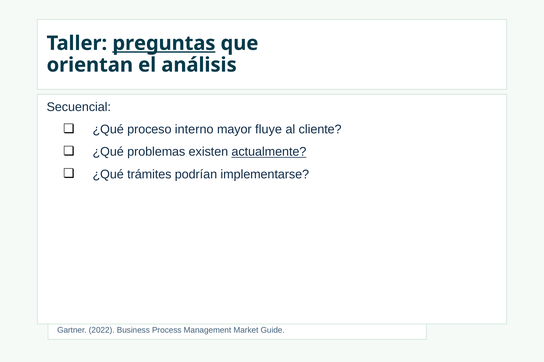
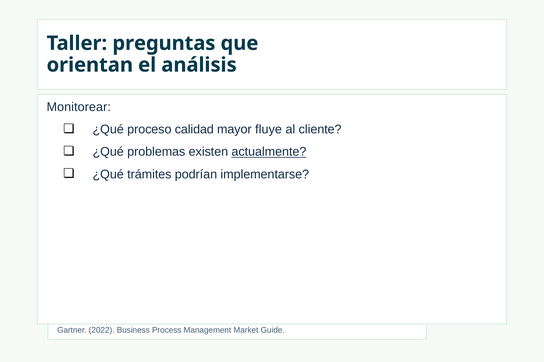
preguntas underline: present -> none (164, 43)
Secuencial: Secuencial -> Monitorear (79, 107)
interno: interno -> calidad (194, 130)
